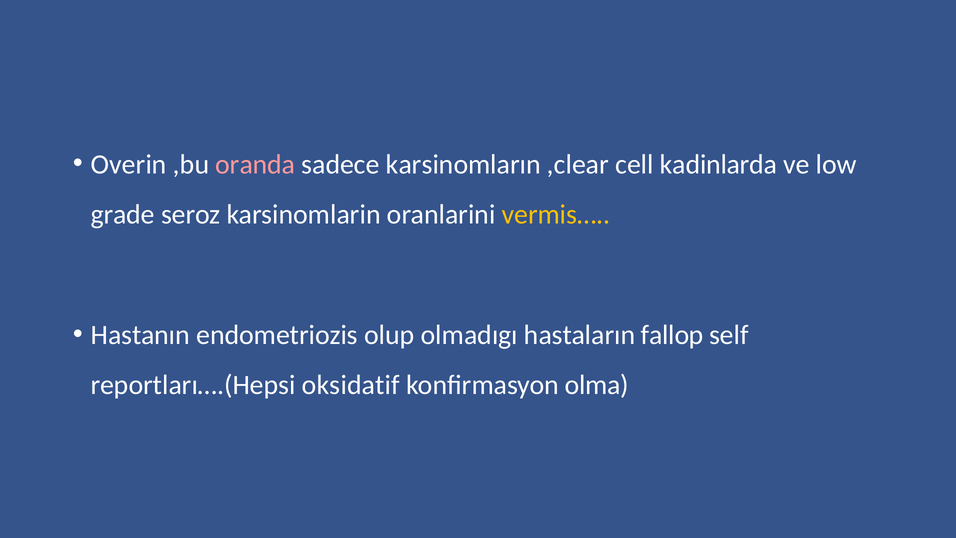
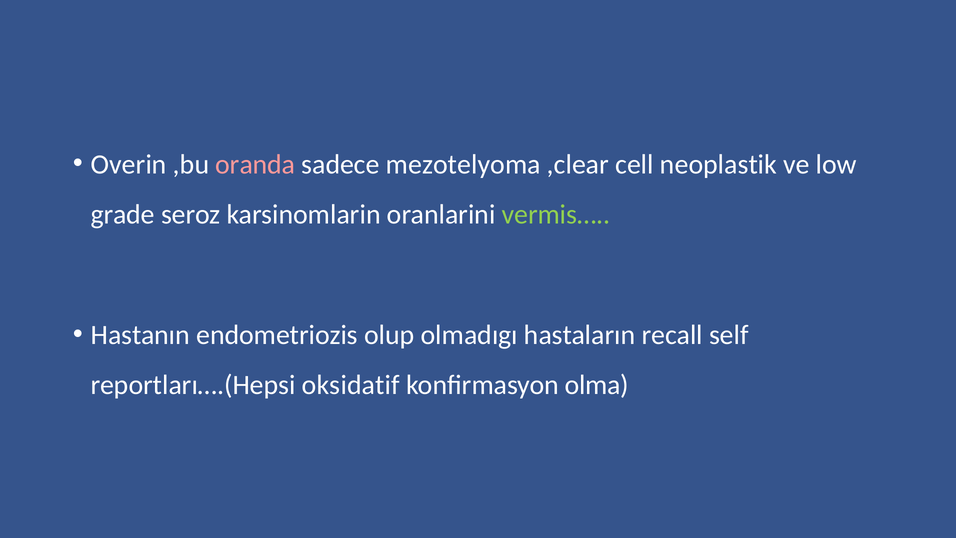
karsinomların: karsinomların -> mezotelyoma (463, 164)
kadinlarda: kadinlarda -> neoplastik (719, 164)
vermis… colour: yellow -> light green (556, 214)
fallop: fallop -> recall (672, 335)
